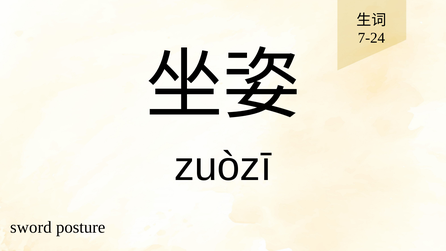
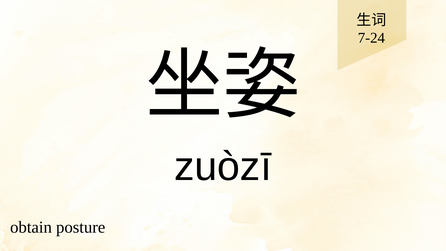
sword: sword -> obtain (31, 227)
